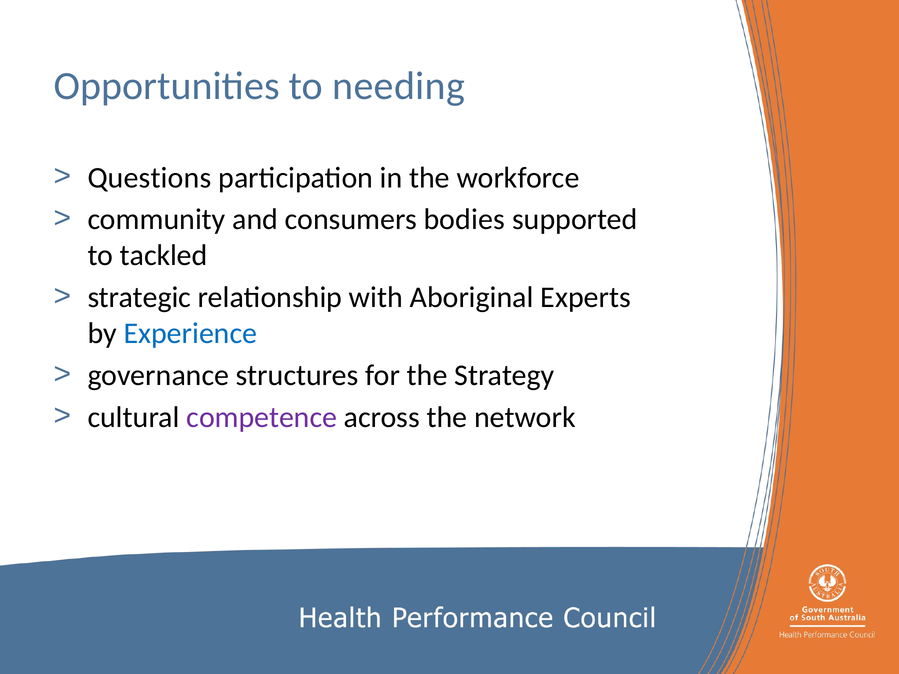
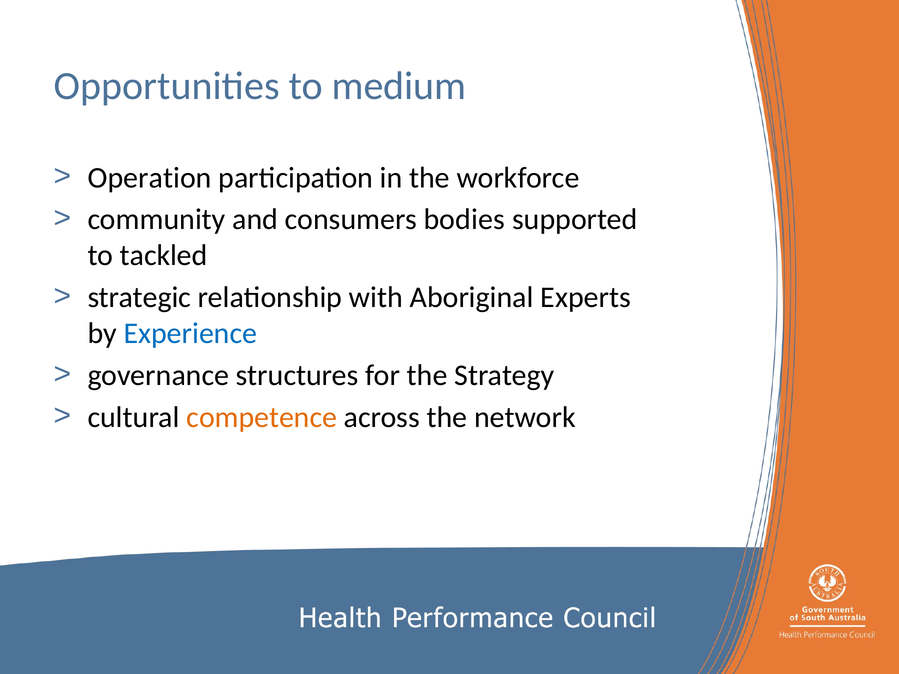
needing: needing -> medium (399, 86)
Questions: Questions -> Operation (150, 178)
competence colour: purple -> orange (262, 417)
